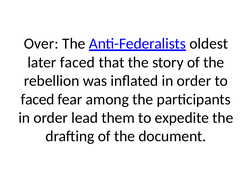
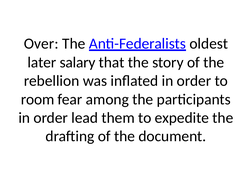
later faced: faced -> salary (78, 62)
faced: faced -> room (38, 99)
